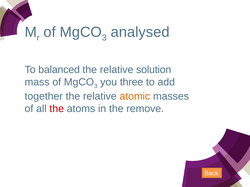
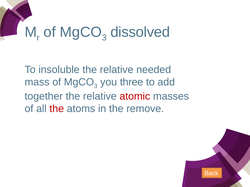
analysed: analysed -> dissolved (140, 32)
balanced: balanced -> insoluble (59, 70)
solution: solution -> needed (154, 70)
atomic colour: orange -> red (135, 97)
